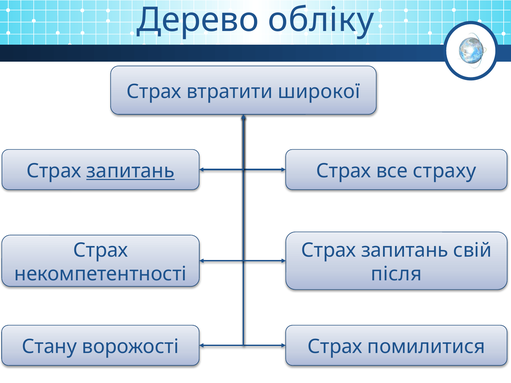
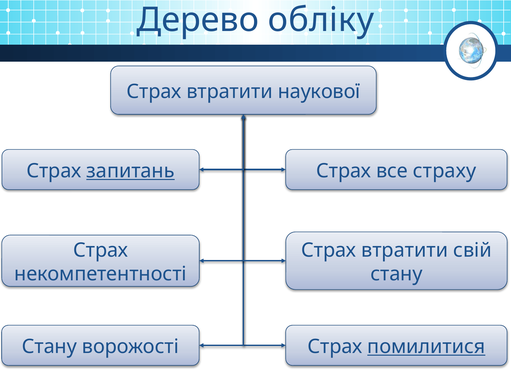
широкої: широкої -> наукової (319, 92)
запитань: запитань -> втратити (405, 250)
після: після -> стану (397, 274)
помилитися underline: none -> present (426, 347)
